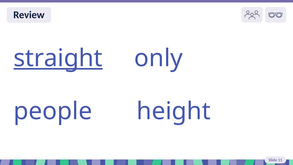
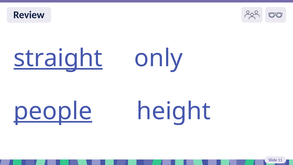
people underline: none -> present (53, 111)
